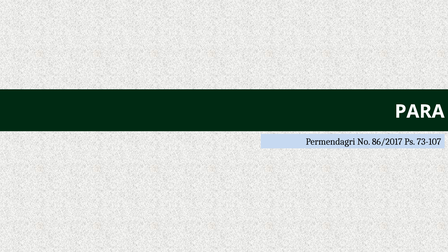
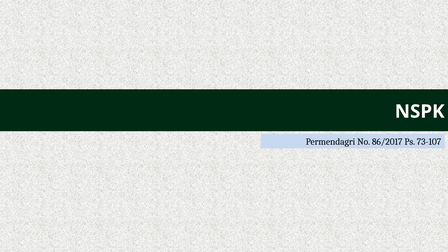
PARA: PARA -> NSPK (420, 112)
